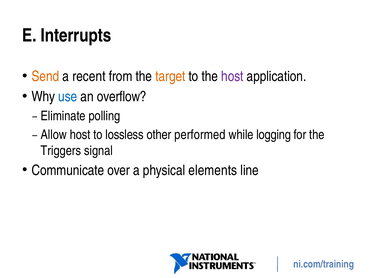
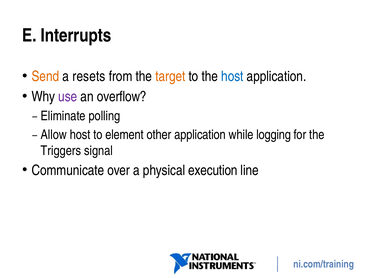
recent: recent -> resets (89, 76)
host colour: purple -> blue (232, 76)
use colour: blue -> purple (68, 96)
lossless: lossless -> element (125, 134)
other performed: performed -> application (200, 134)
elements: elements -> execution (213, 170)
